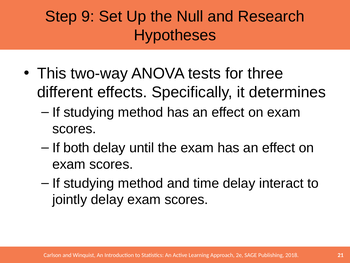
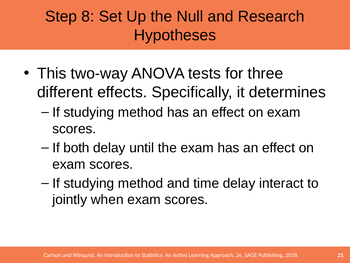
9: 9 -> 8 (88, 17)
jointly delay: delay -> when (107, 199)
